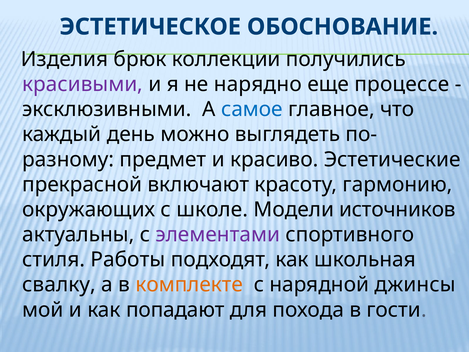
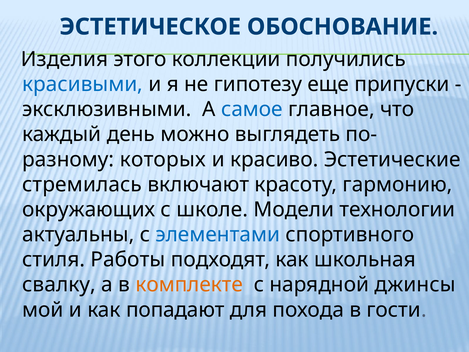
брюк: брюк -> этого (140, 59)
красивыми colour: purple -> blue (83, 84)
нарядно: нарядно -> гипотезу (258, 84)
процессе: процессе -> припуски (402, 84)
предмет: предмет -> которых (163, 159)
прекрасной: прекрасной -> стремилась (82, 184)
источников: источников -> технологии (397, 209)
элементами colour: purple -> blue (218, 234)
